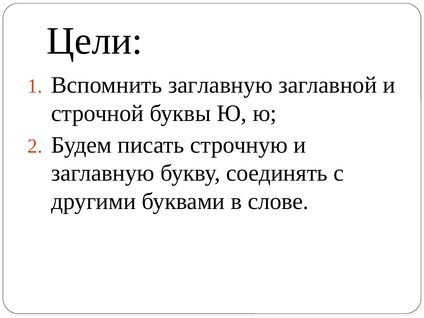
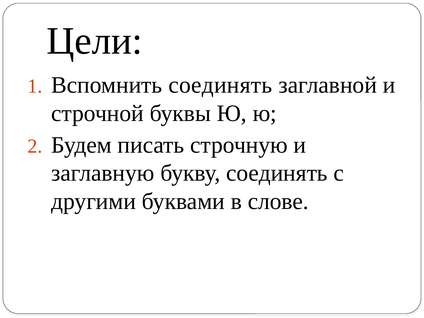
Вспомнить заглавную: заглавную -> соединять (220, 85)
